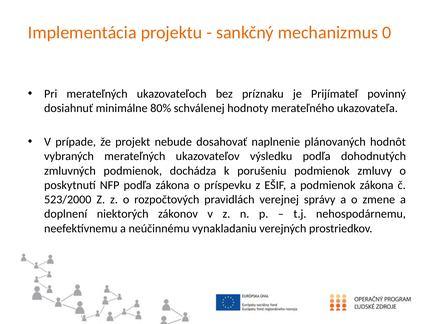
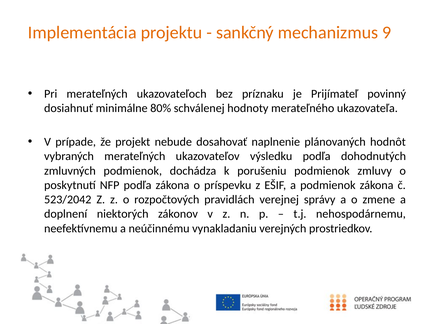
0: 0 -> 9 (387, 33)
523/2000: 523/2000 -> 523/2042 (68, 200)
